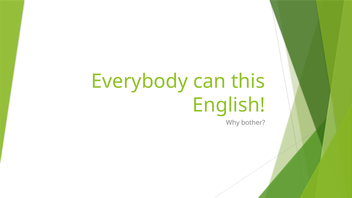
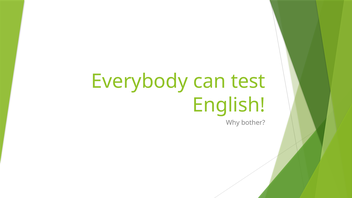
this: this -> test (248, 81)
